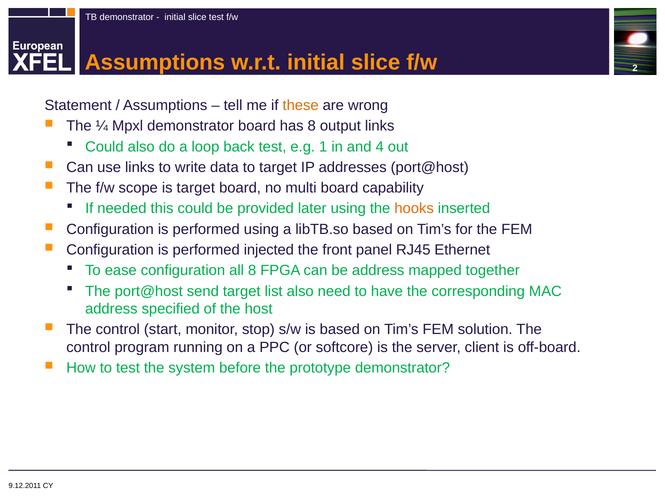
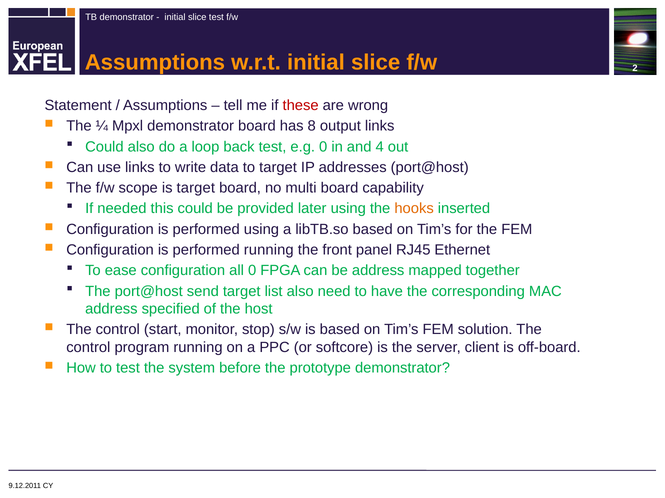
these colour: orange -> red (301, 106)
e.g 1: 1 -> 0 (323, 147)
performed injected: injected -> running (269, 250)
all 8: 8 -> 0 (252, 271)
